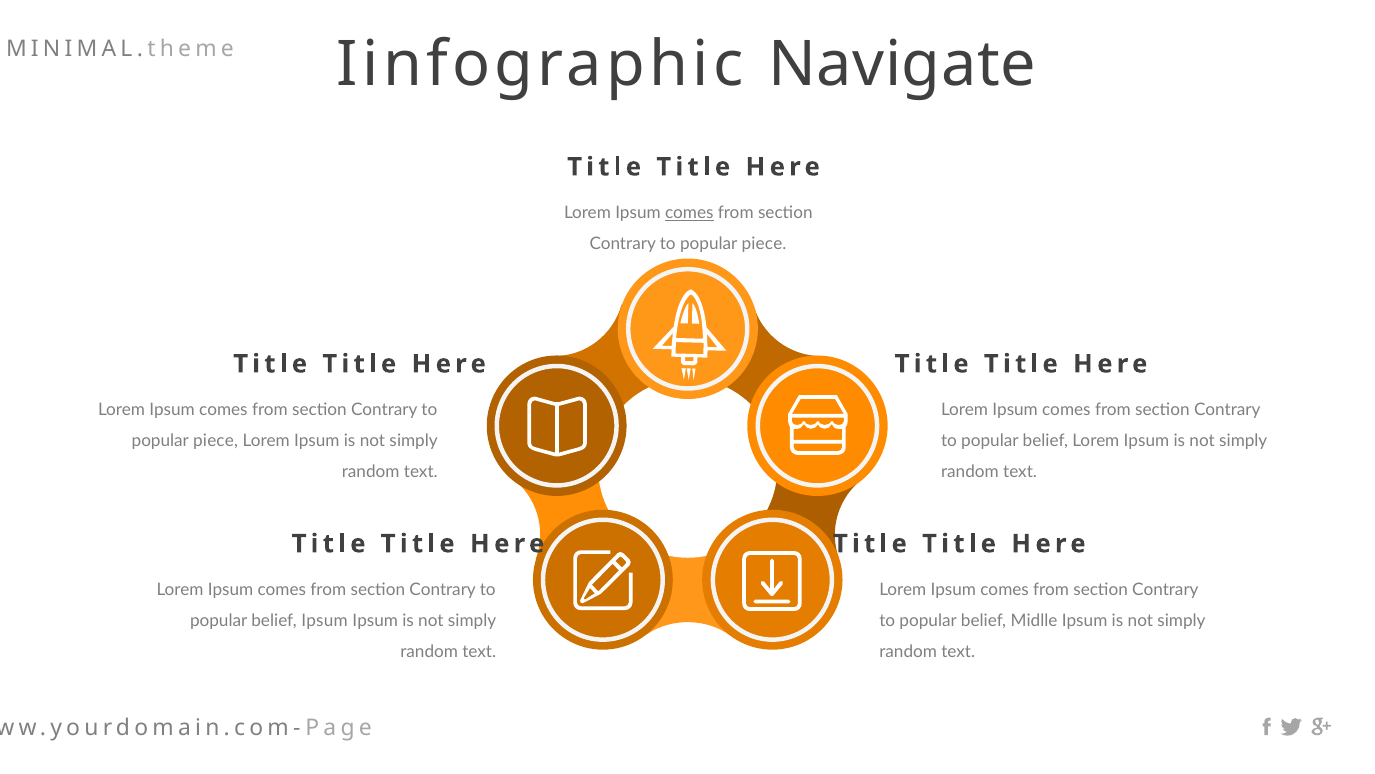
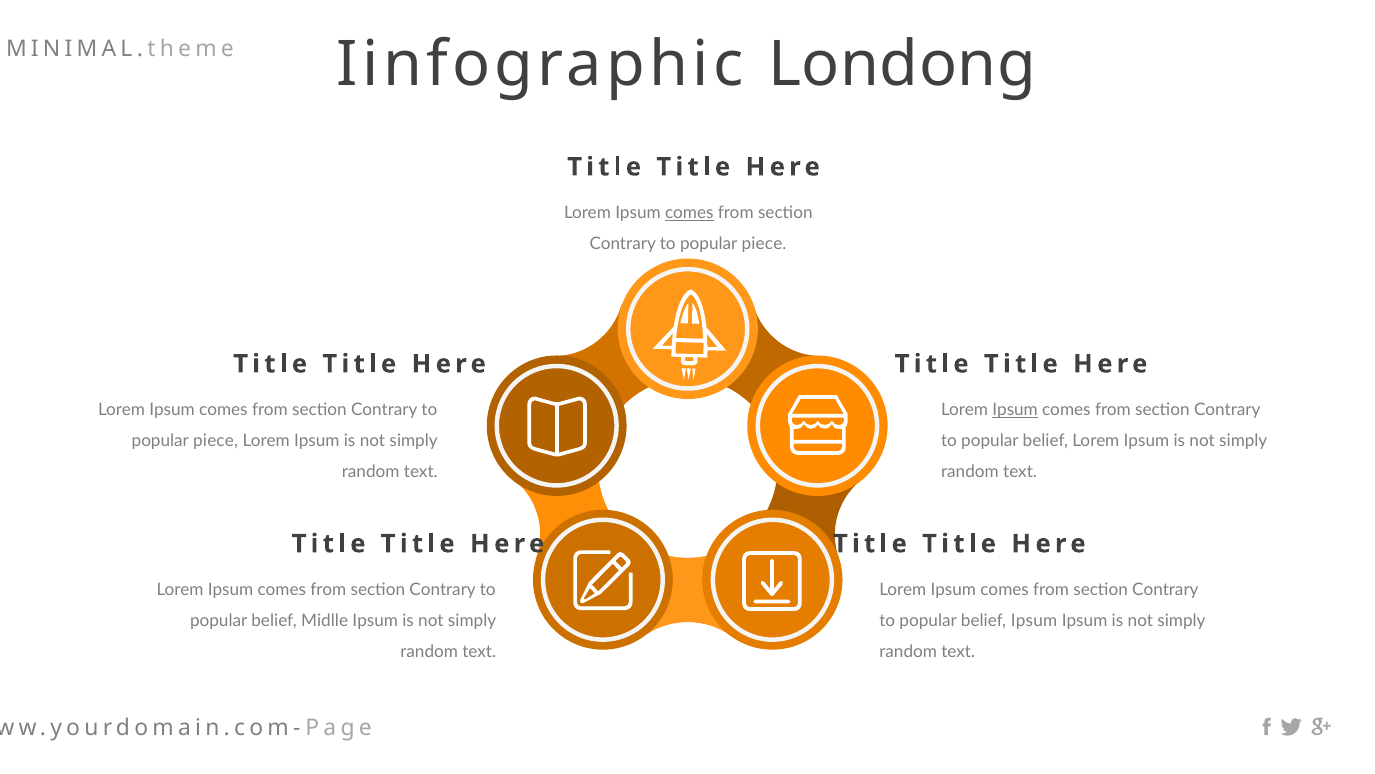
Navigate: Navigate -> Londong (902, 65)
Ipsum underline: none -> present (1015, 410)
belief Ipsum: Ipsum -> Midlle (325, 621)
belief Midlle: Midlle -> Ipsum (1034, 621)
